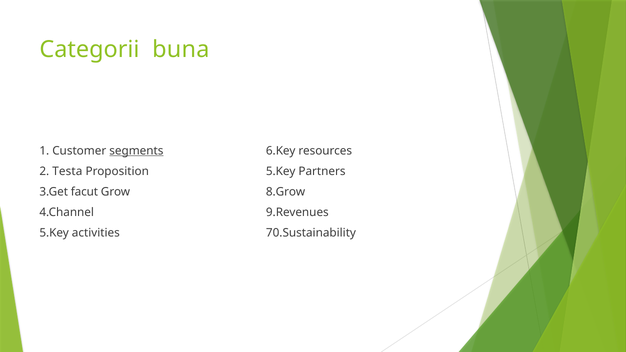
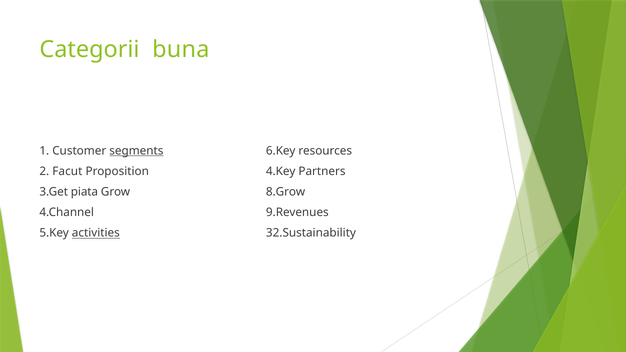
Testa: Testa -> Facut (67, 171)
5.Key: 5.Key -> 4.Key (281, 171)
facut: facut -> piata (84, 192)
activities underline: none -> present (96, 233)
70.Sustainability: 70.Sustainability -> 32.Sustainability (311, 233)
